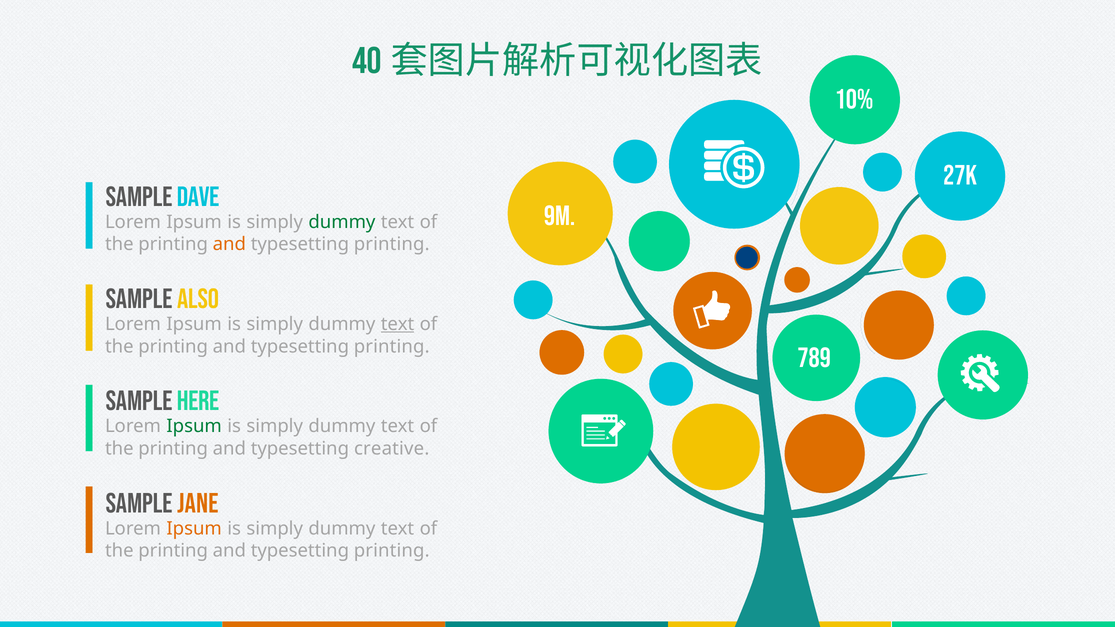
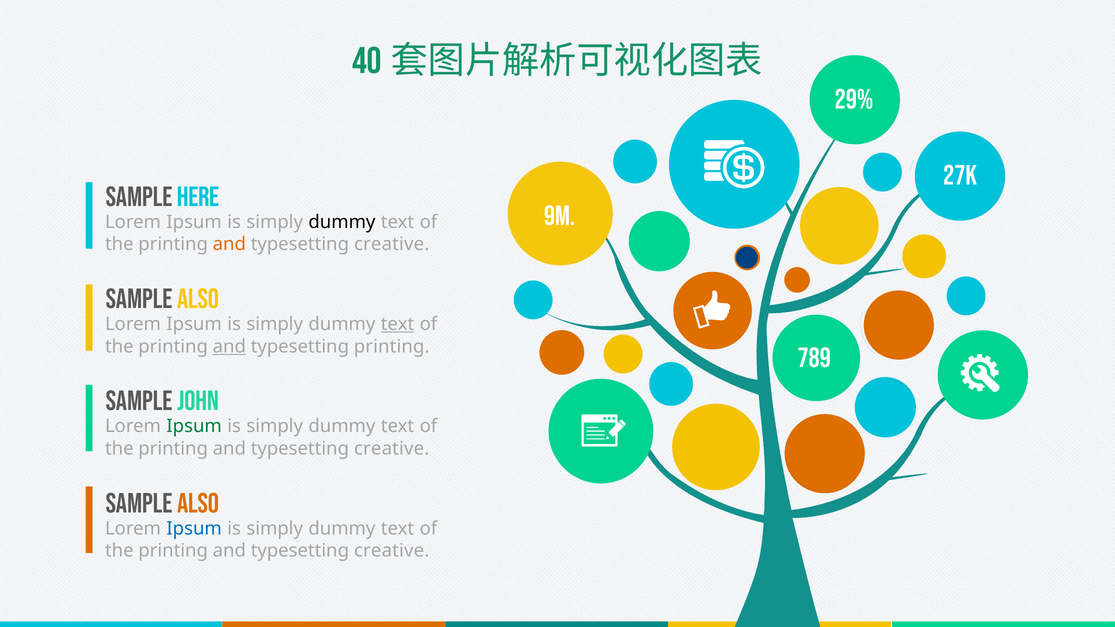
10%: 10% -> 29% (854, 99)
DAVE: DAVE -> HERE (198, 197)
dummy colour: green -> black (342, 222)
printing: printing -> creative (392, 244)
and underline: none -> present (229, 347)
HERE: HERE -> JOHN (198, 401)
JANE: JANE -> ALSO (198, 504)
Ipsum colour: orange -> blue (194, 529)
printing: printing -> creative (392, 551)
